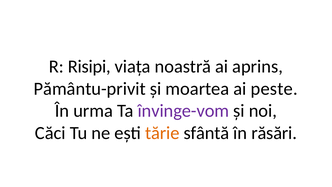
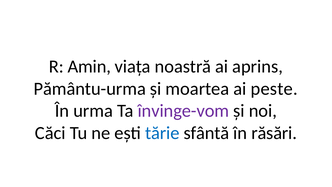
Risipi: Risipi -> Amin (89, 66)
Pământu-privit: Pământu-privit -> Pământu-urma (90, 89)
tărie colour: orange -> blue (162, 133)
